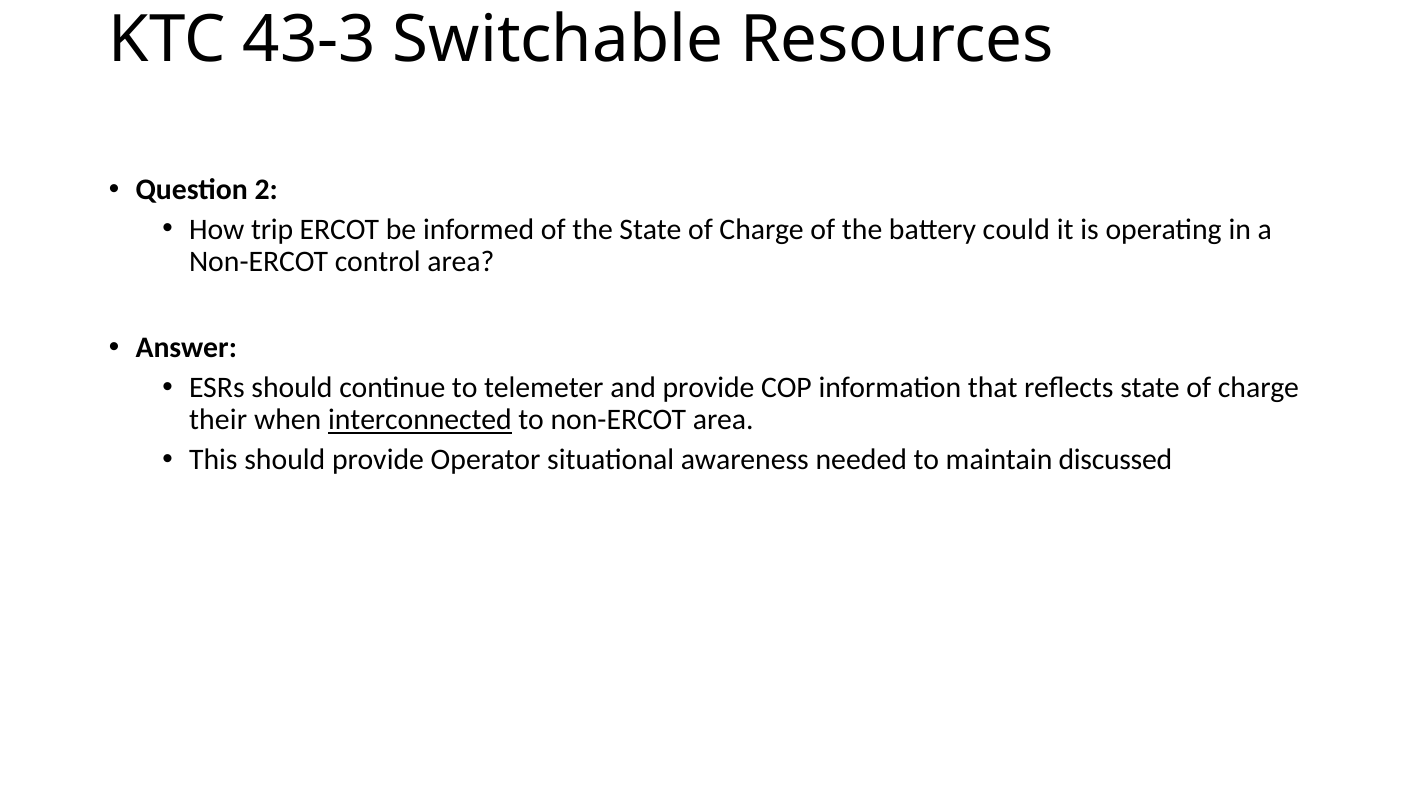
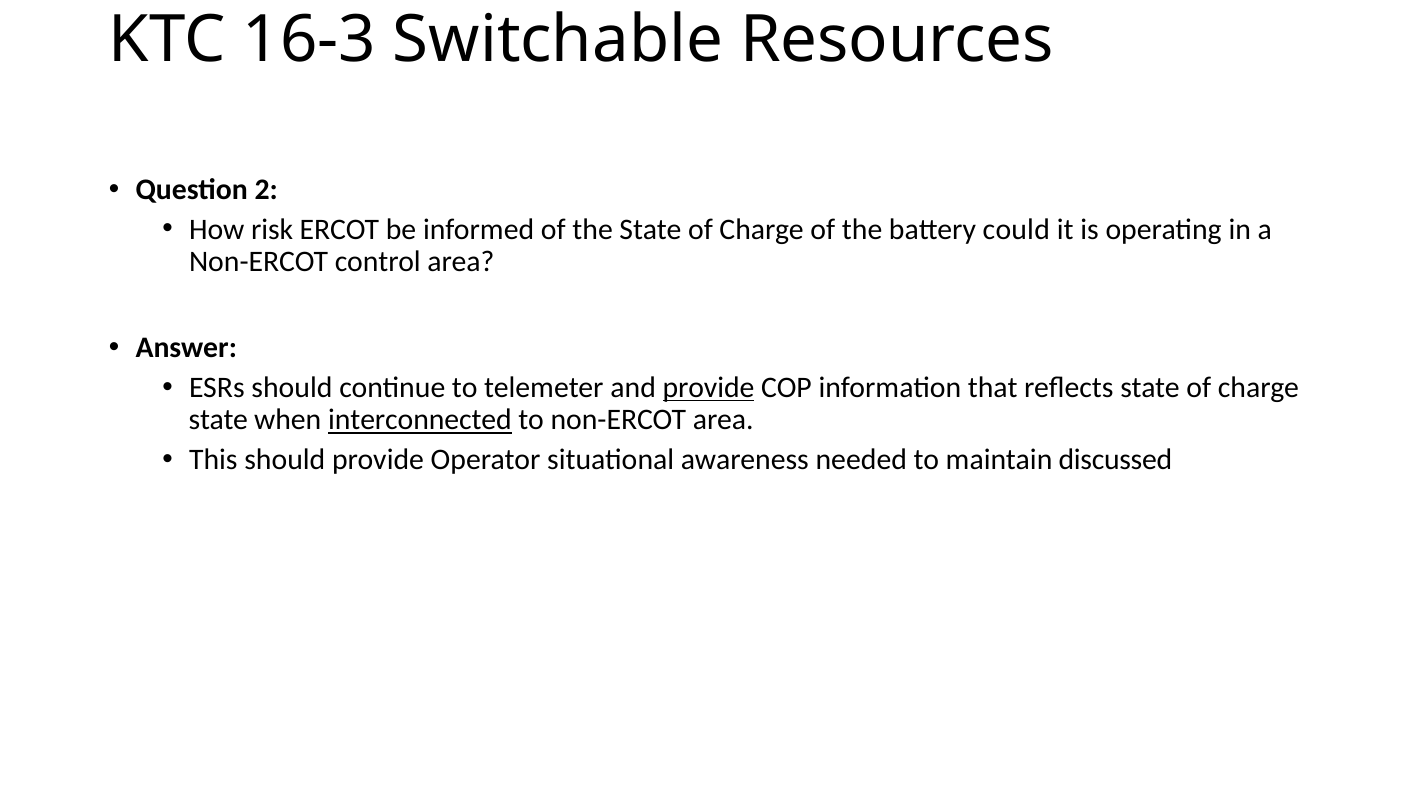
43-3: 43-3 -> 16-3 (309, 40)
trip: trip -> risk (272, 229)
provide underline: none -> present (708, 388)
their: their -> state (218, 420)
